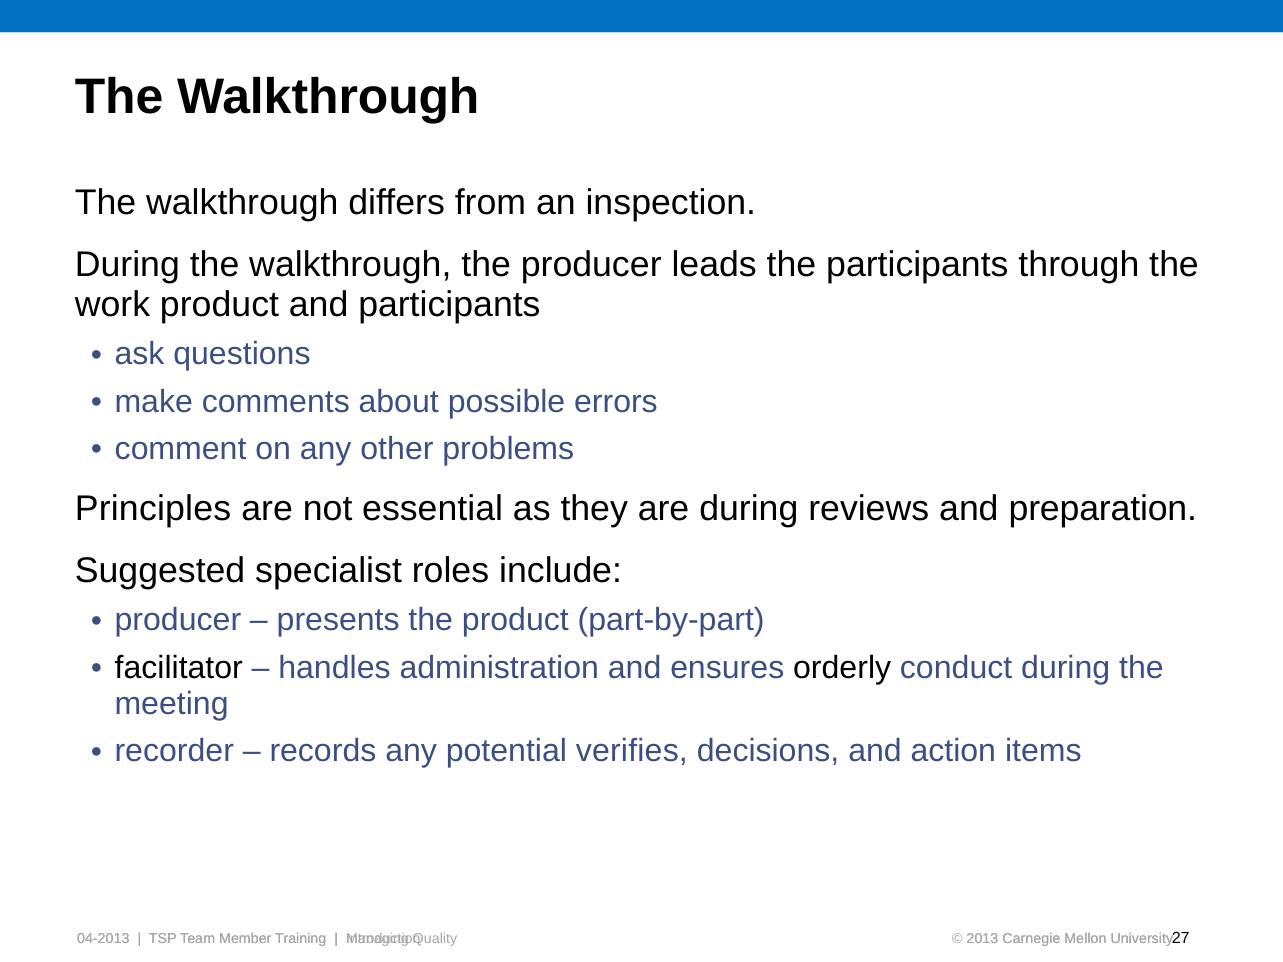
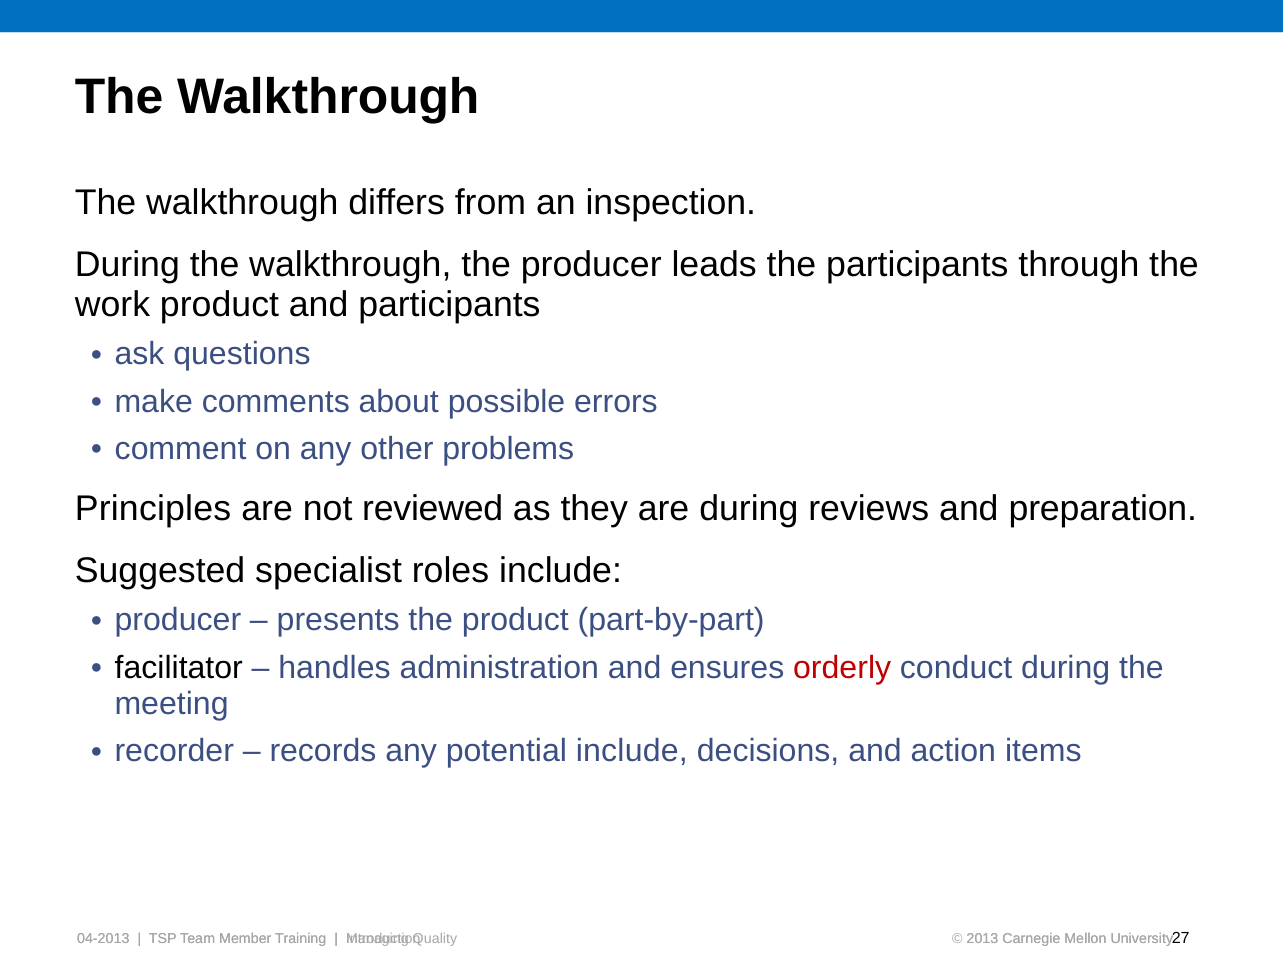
essential: essential -> reviewed (433, 509)
orderly colour: black -> red (842, 668)
potential verifies: verifies -> include (632, 751)
